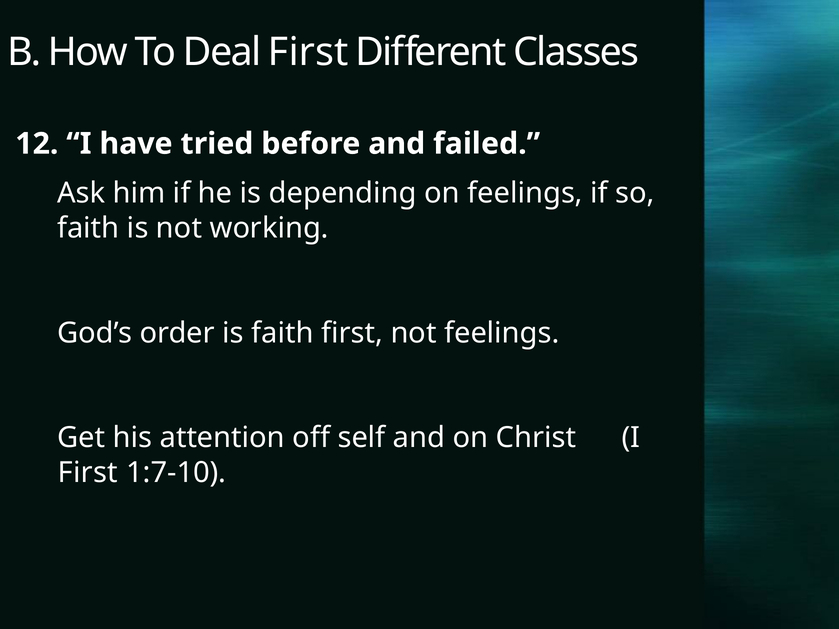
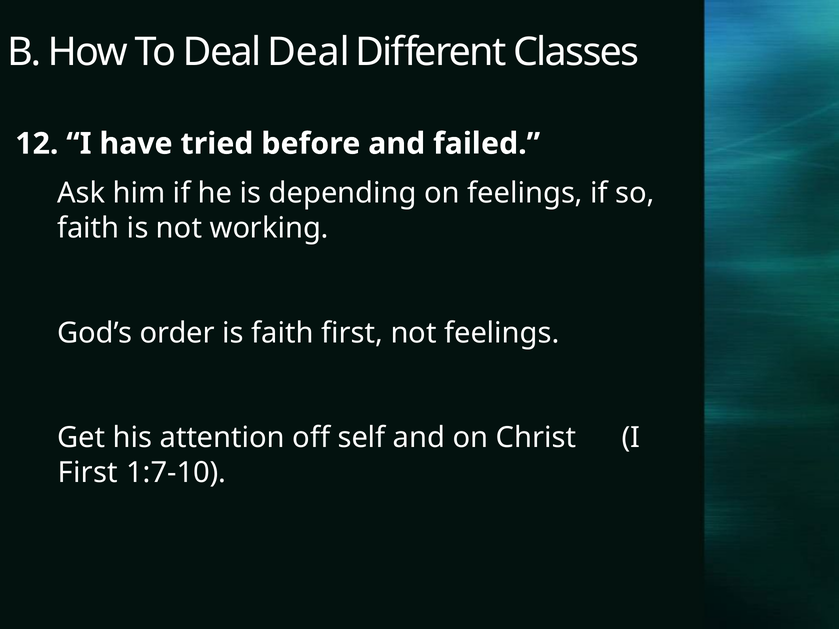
Deal First: First -> Deal (308, 52)
